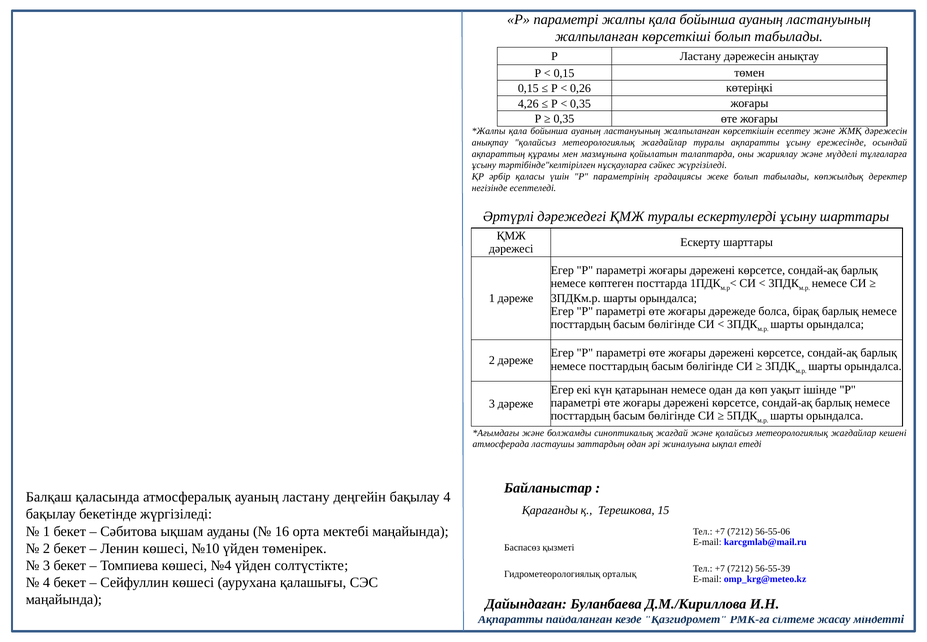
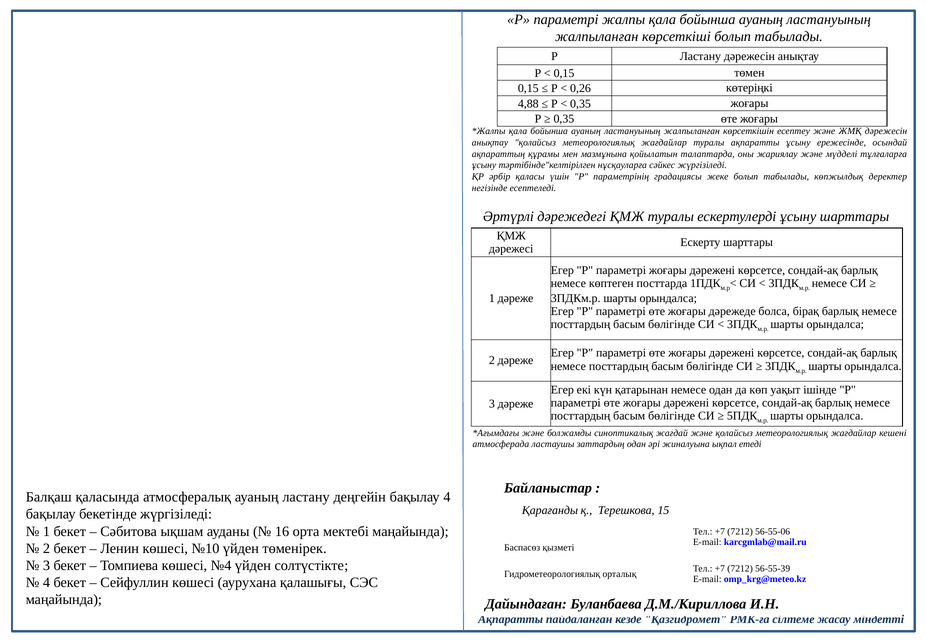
4,26: 4,26 -> 4,88 (528, 104)
